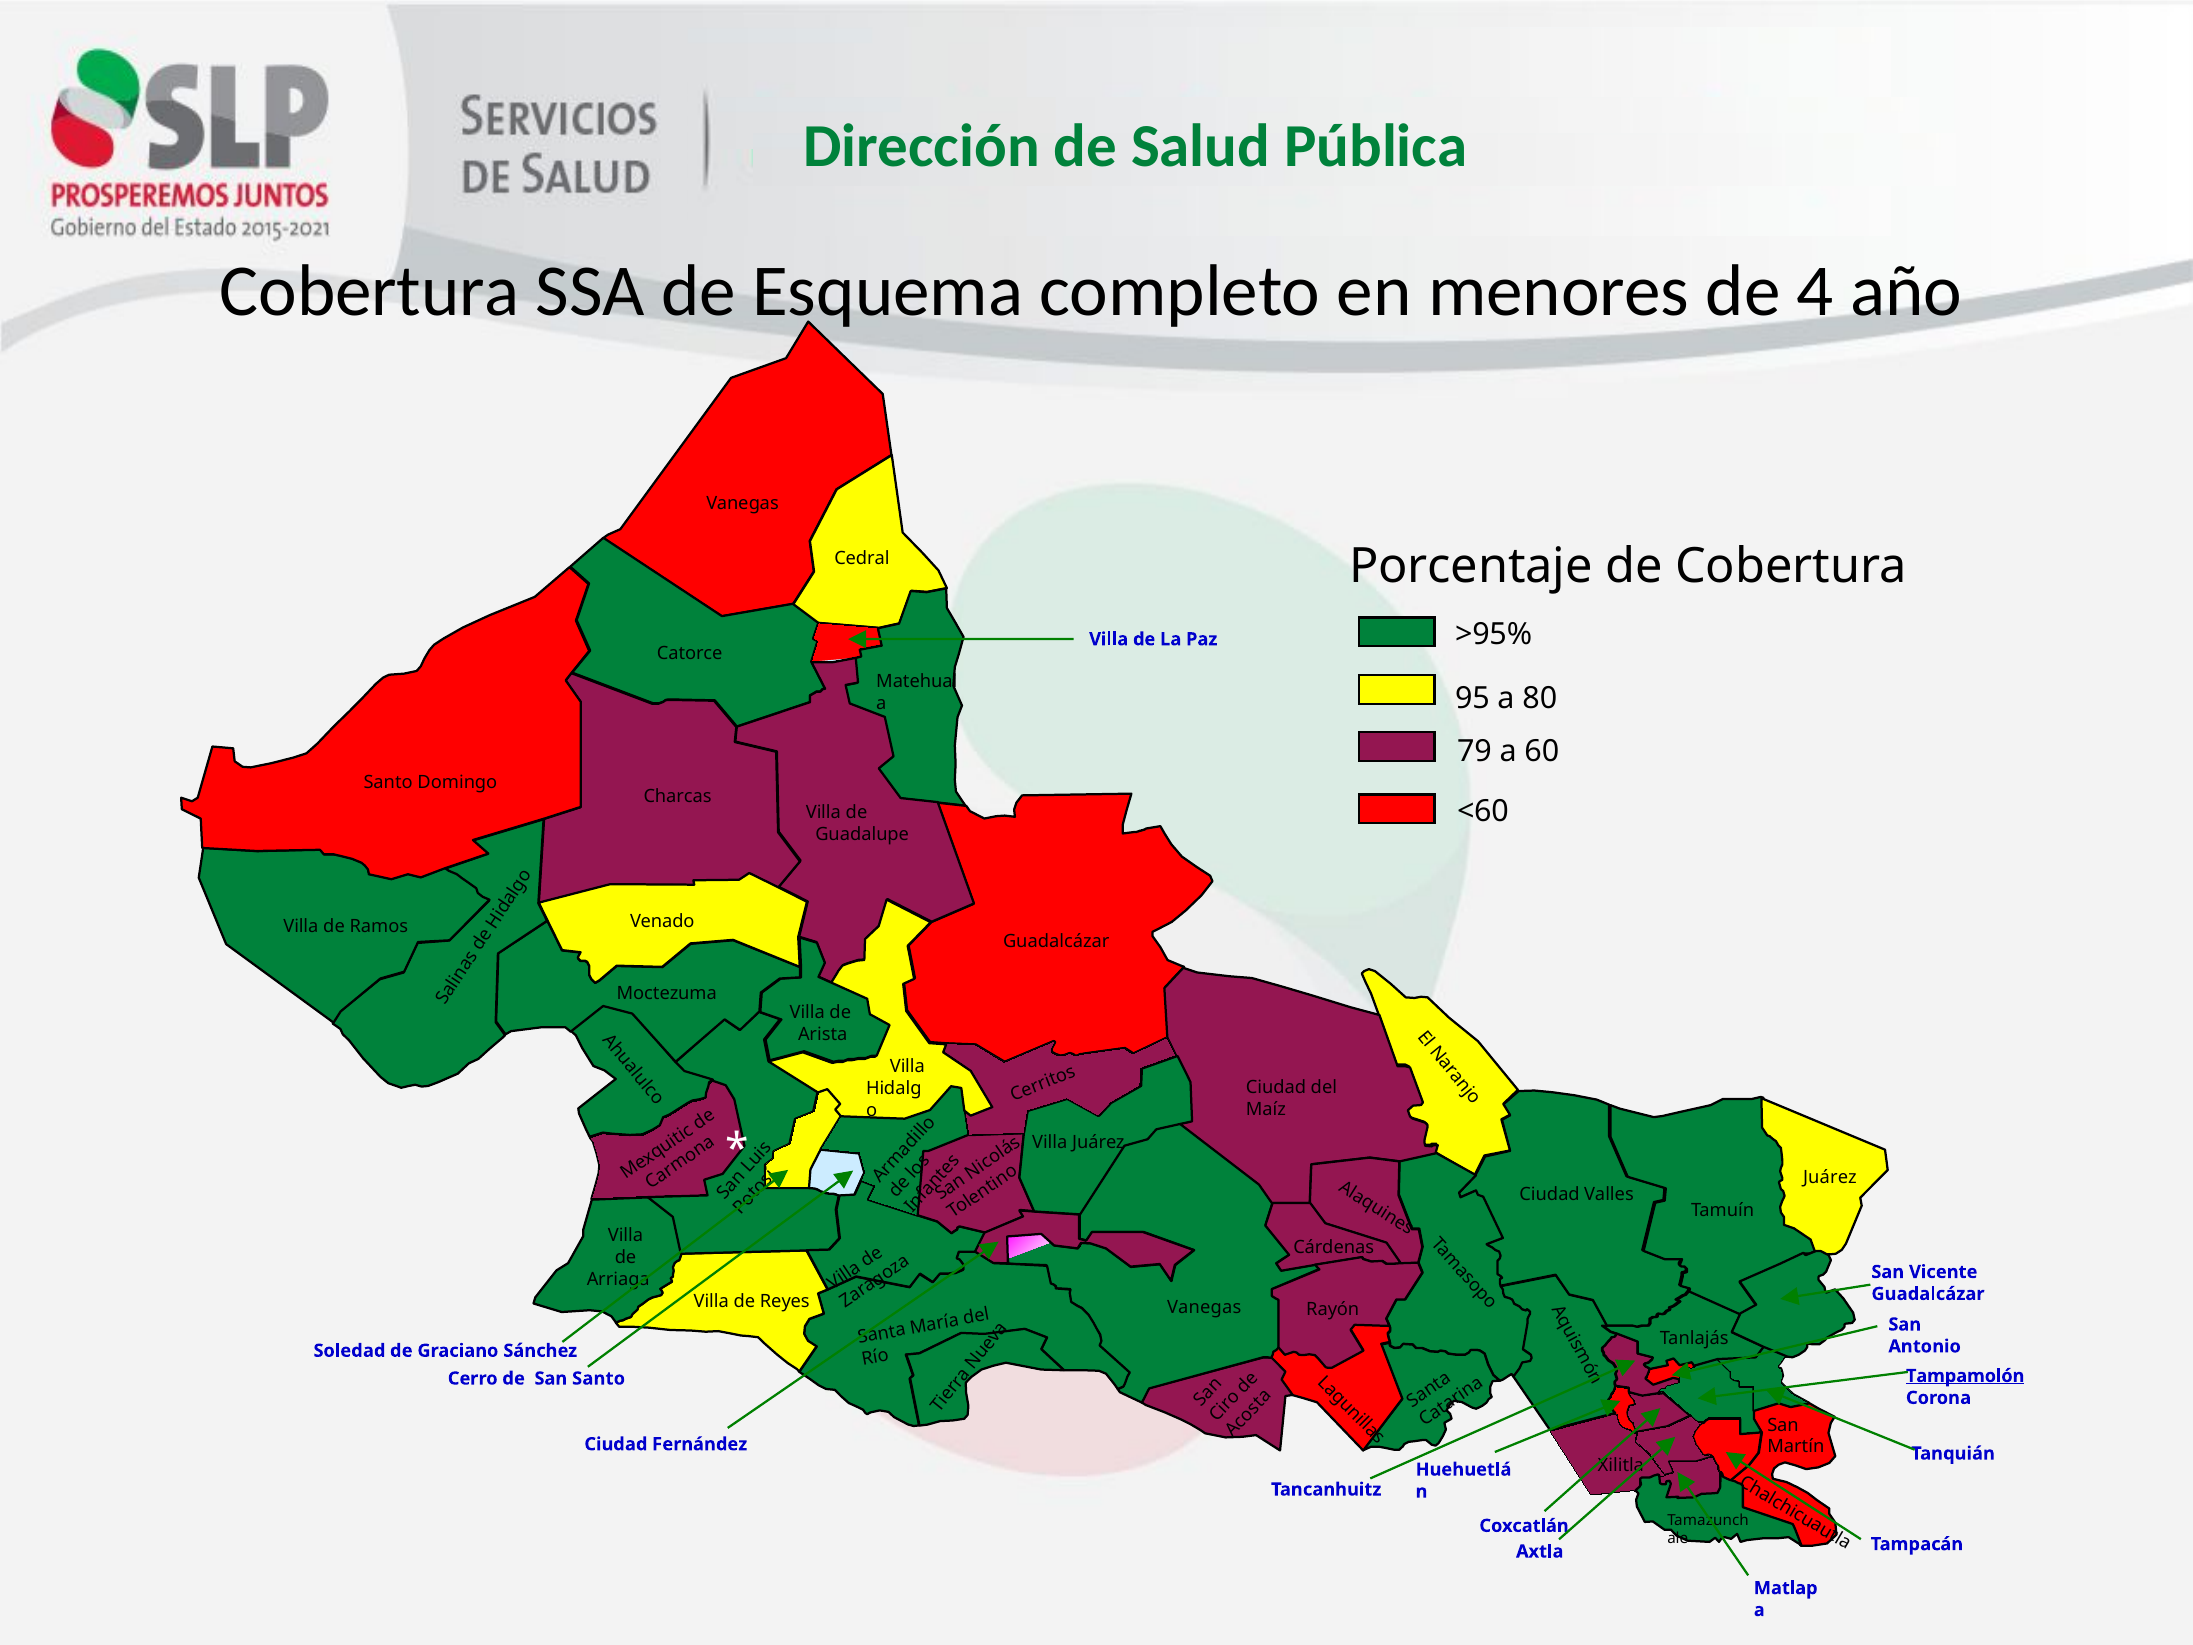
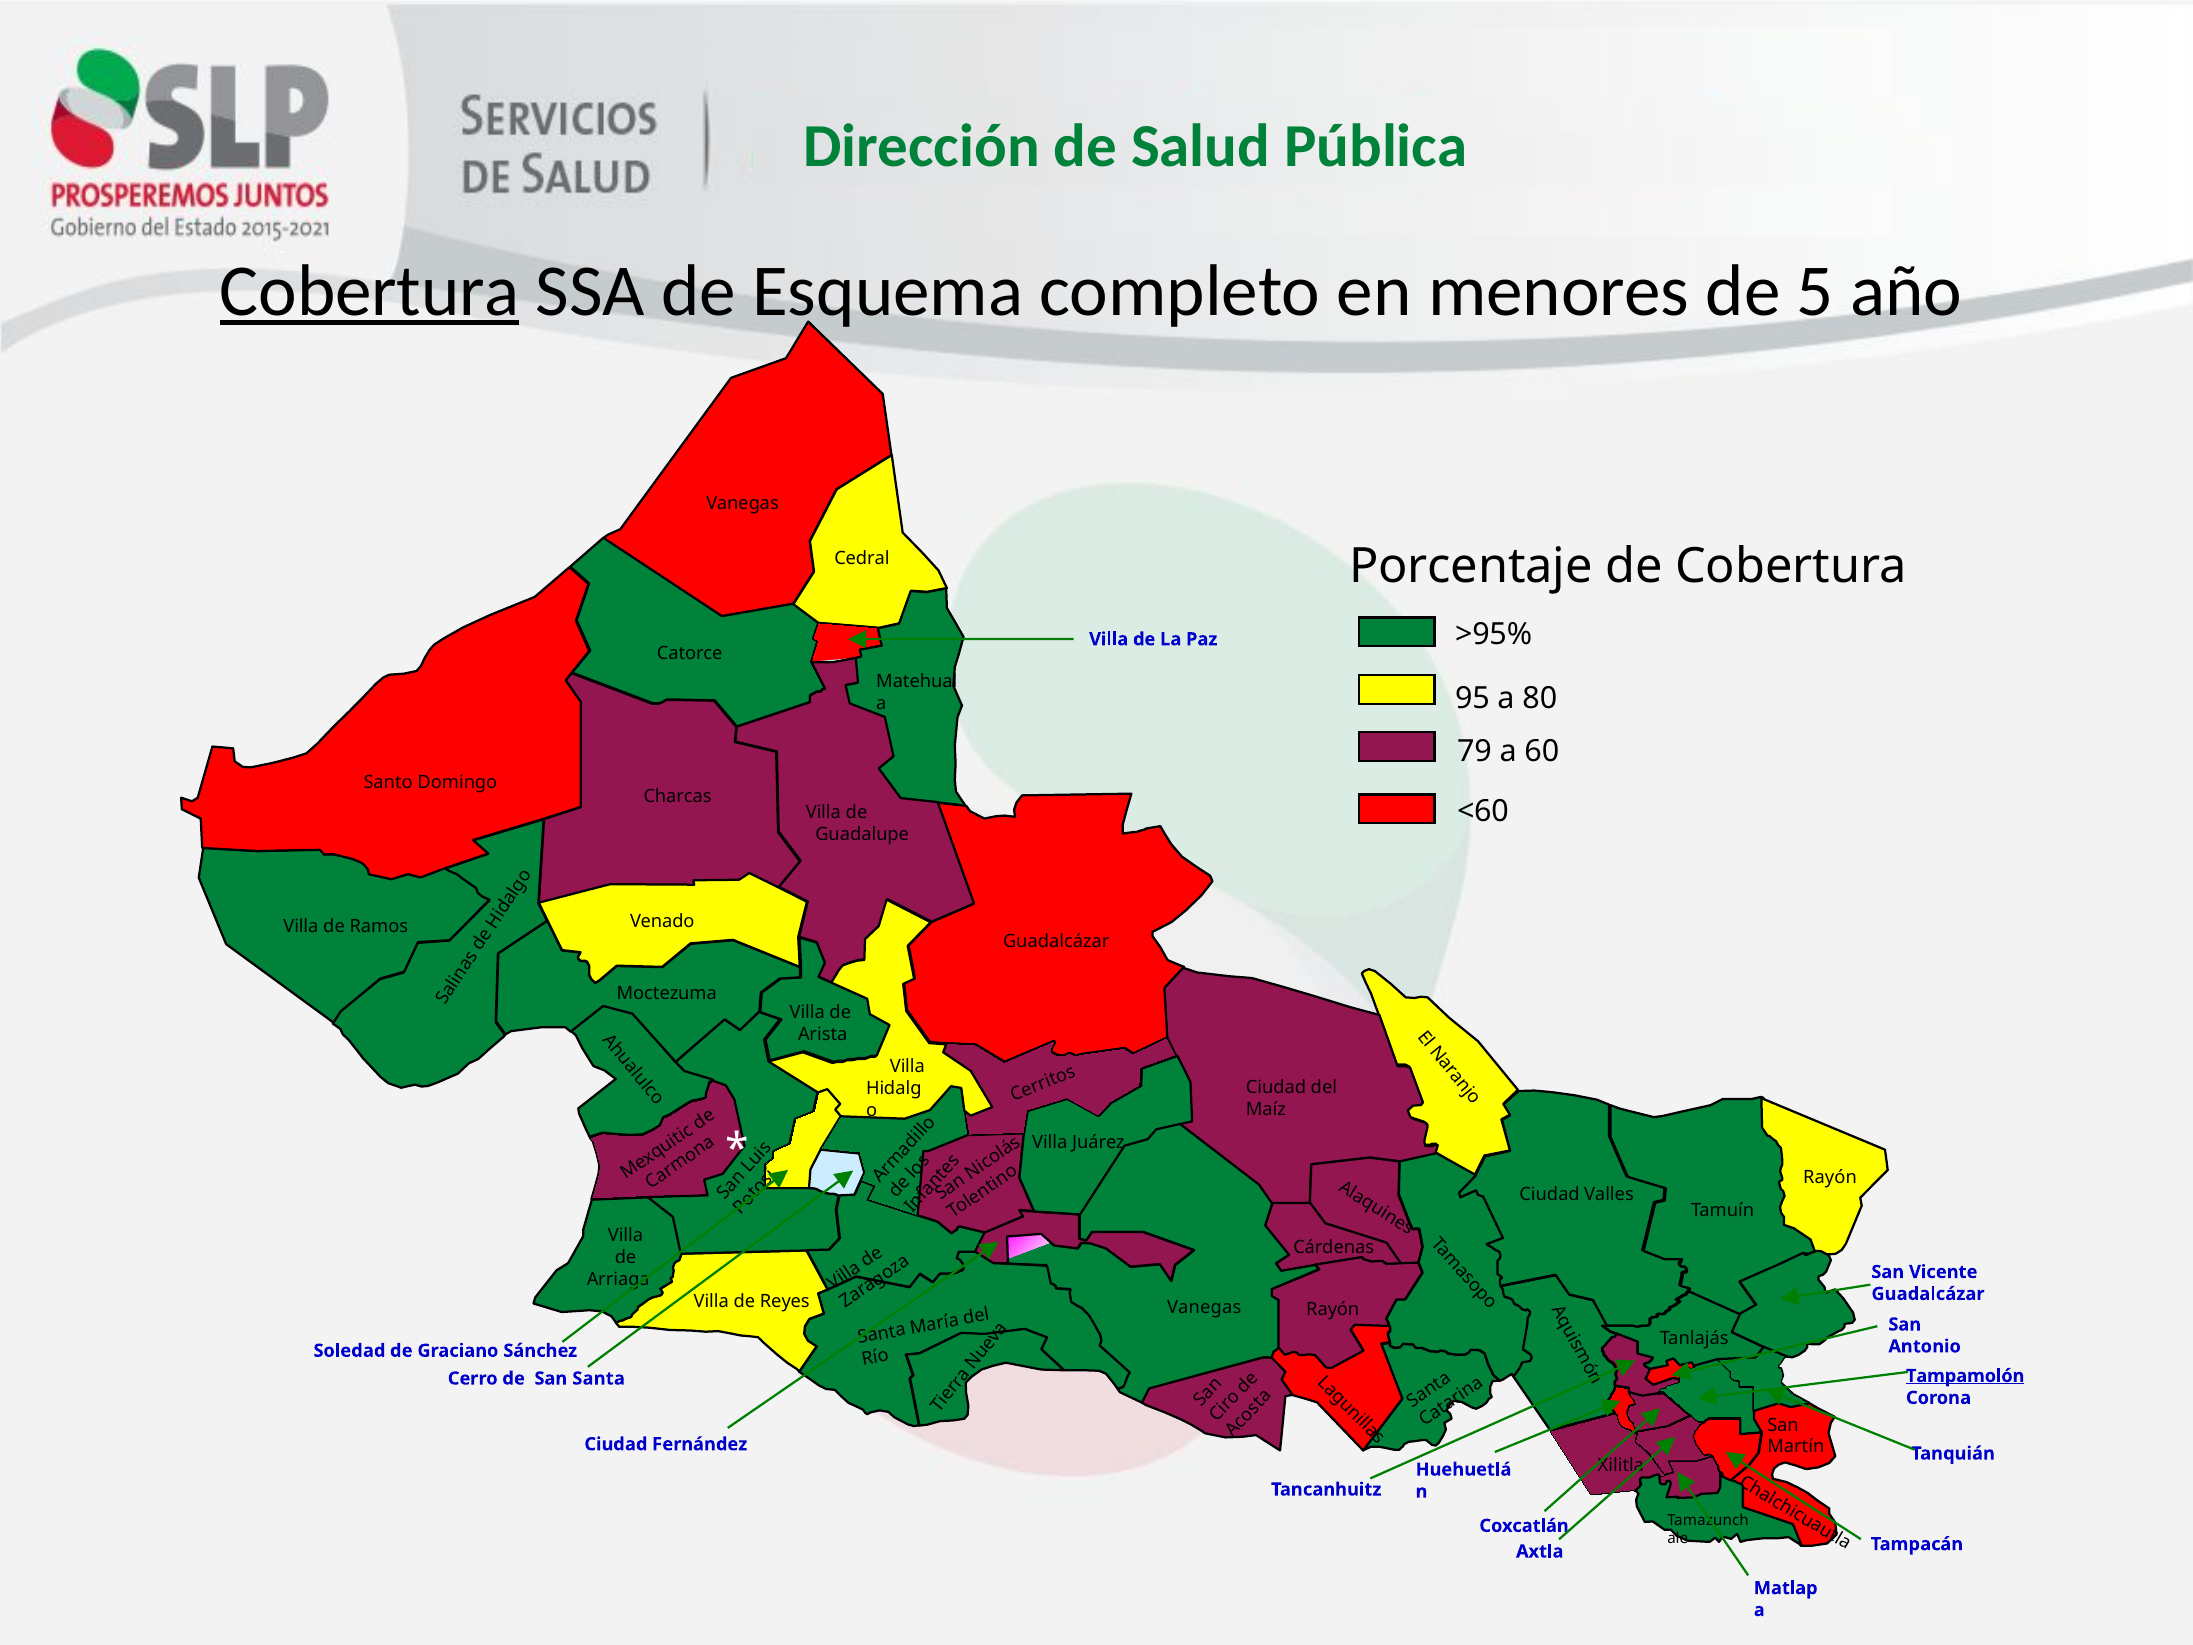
Cobertura underline: none -> present (370, 291)
4: 4 -> 5 (1815, 291)
Juárez: Juárez -> Rayón (1830, 1177)
San Santo: Santo -> Santa (599, 1378)
